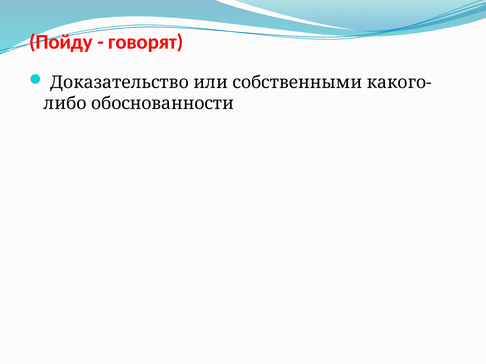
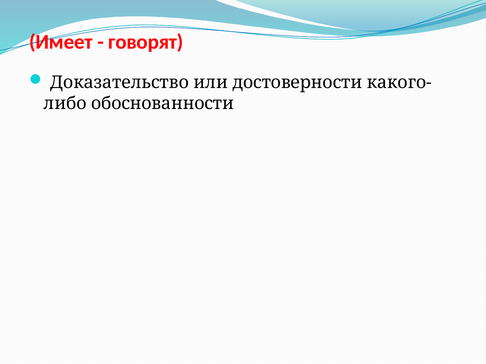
Пойду: Пойду -> Имеет (61, 42)
собственными: собственными -> достоверности (297, 83)
